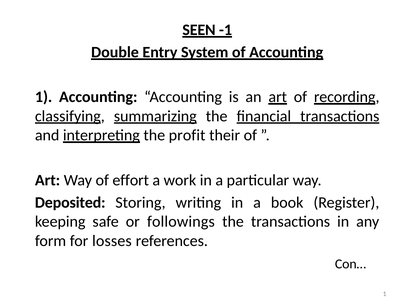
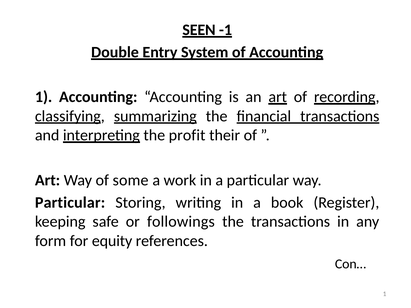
effort: effort -> some (131, 180)
Deposited: Deposited -> Particular (70, 203)
losses: losses -> equity (112, 241)
